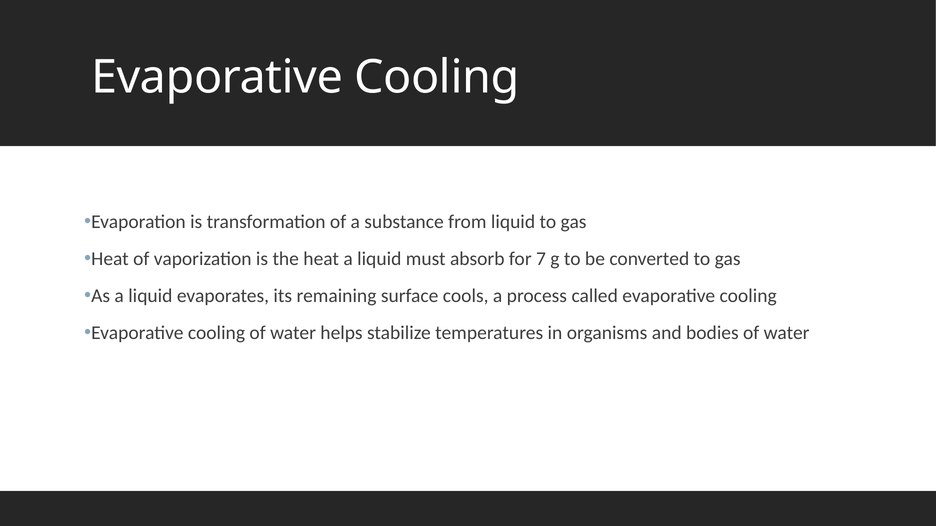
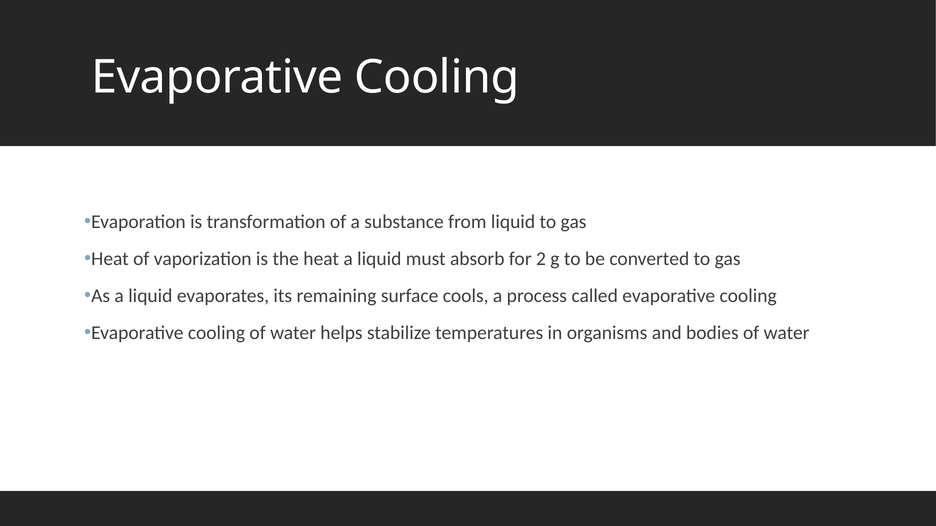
7: 7 -> 2 (541, 259)
